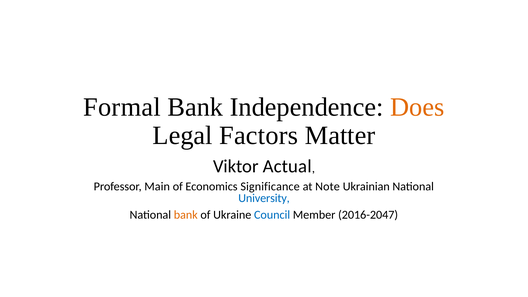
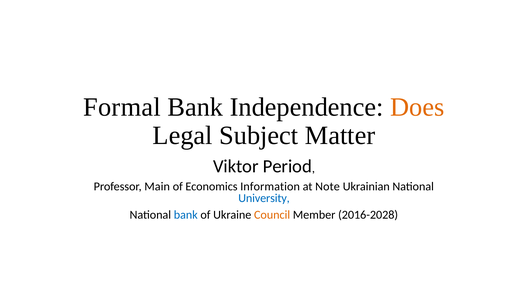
Factors: Factors -> Subject (259, 136)
Actual: Actual -> Period (287, 166)
Significance: Significance -> Information (270, 187)
bank colour: orange -> blue (186, 215)
Council colour: blue -> orange (272, 215)
2016-2047: 2016-2047 -> 2016-2028 (368, 215)
